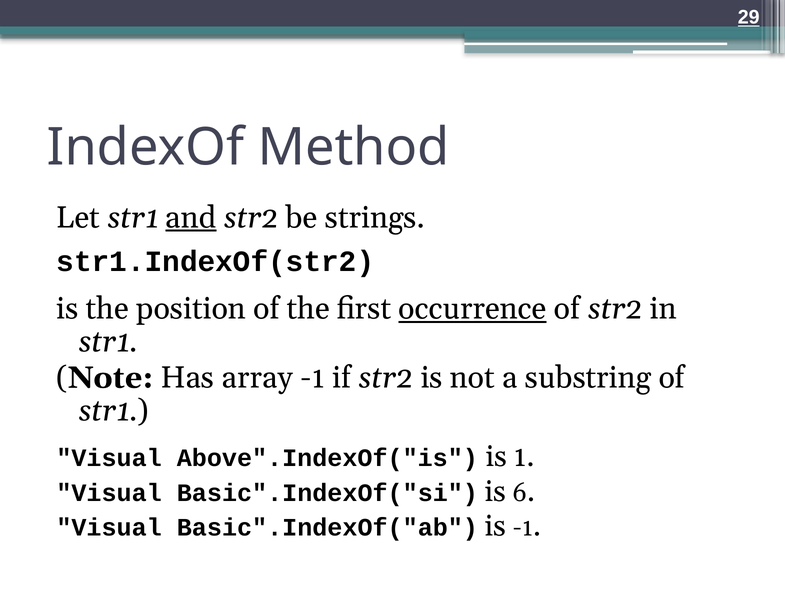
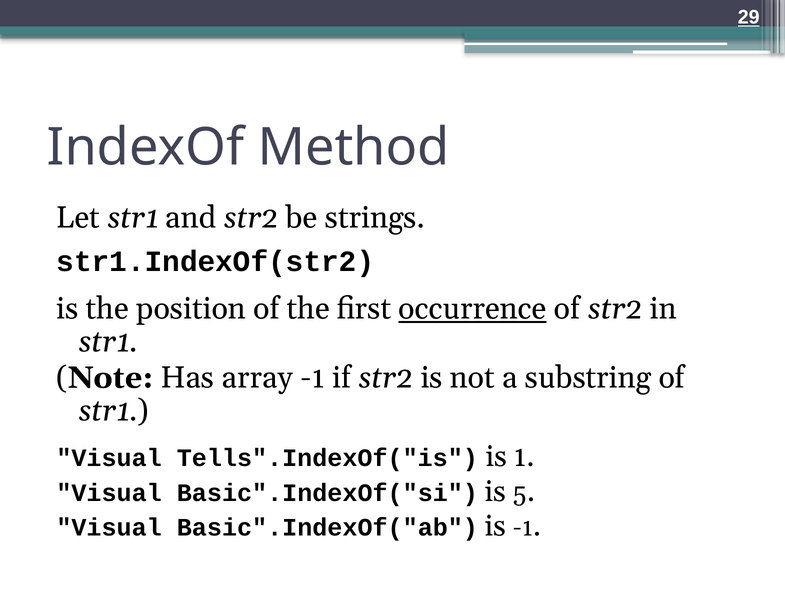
and underline: present -> none (191, 217)
Above".IndexOf("is: Above".IndexOf("is -> Tells".IndexOf("is (327, 458)
6: 6 -> 5 (520, 493)
